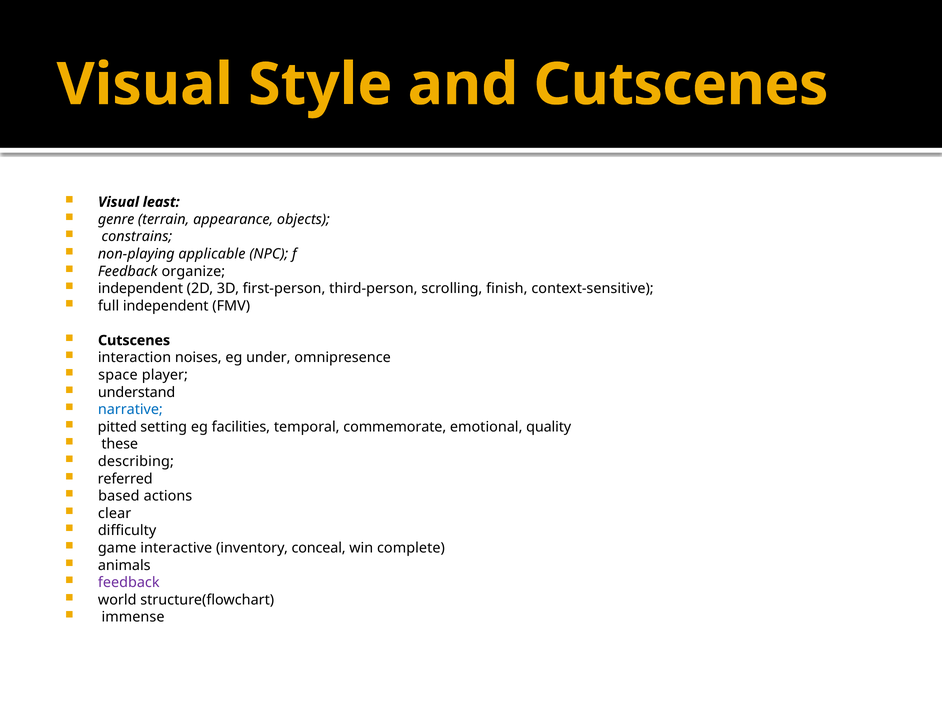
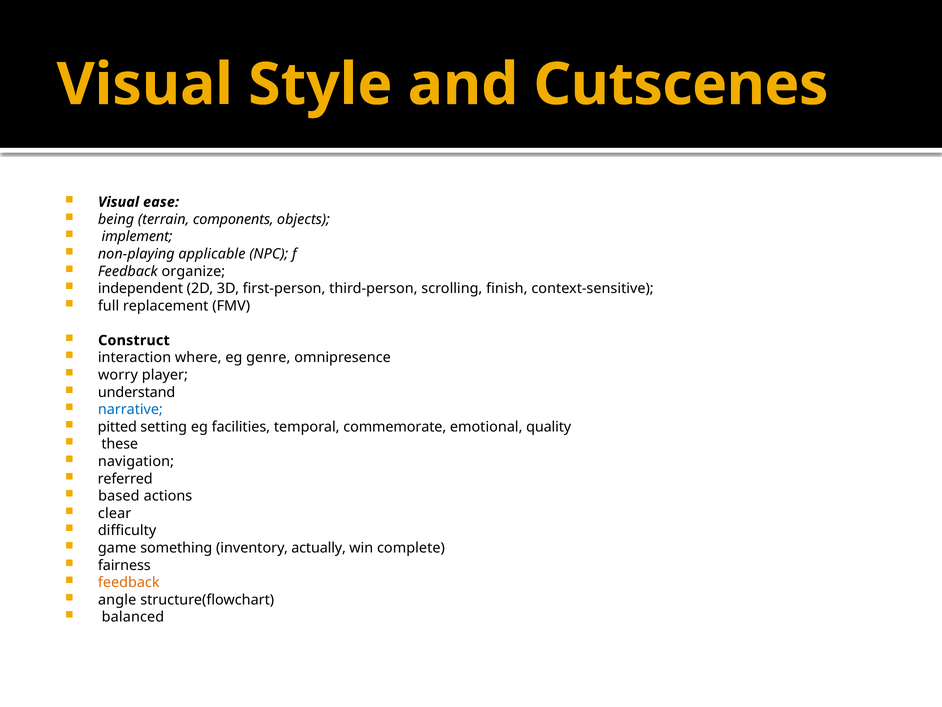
least: least -> ease (161, 202)
genre: genre -> being (116, 219)
appearance: appearance -> components (233, 219)
constrains: constrains -> implement (137, 237)
full independent: independent -> replacement (166, 306)
Cutscenes: Cutscenes -> Construct (134, 340)
noises: noises -> where (198, 357)
under: under -> genre (268, 357)
space: space -> worry (118, 375)
describing: describing -> navigation (136, 461)
interactive: interactive -> something (176, 548)
conceal: conceal -> actually (319, 548)
animals: animals -> fairness (124, 565)
feedback colour: purple -> orange (129, 582)
world: world -> angle (117, 599)
immense: immense -> balanced (133, 617)
